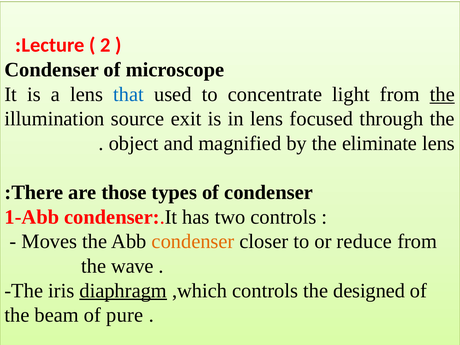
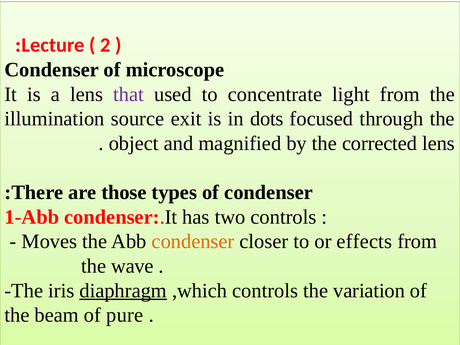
that colour: blue -> purple (129, 94)
the underline: present -> none (442, 94)
in lens: lens -> dots (267, 119)
eliminate: eliminate -> corrected (380, 143)
reduce: reduce -> effects (364, 242)
designed: designed -> variation (369, 291)
